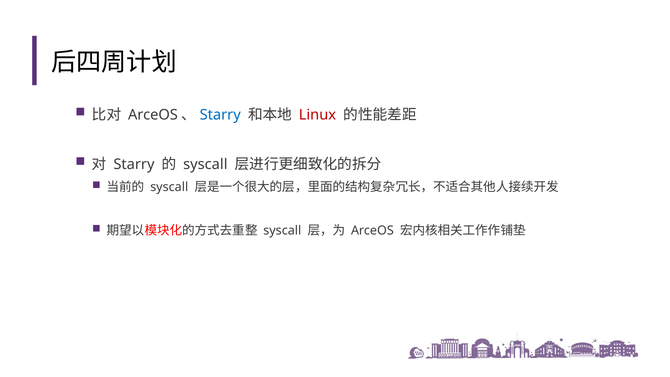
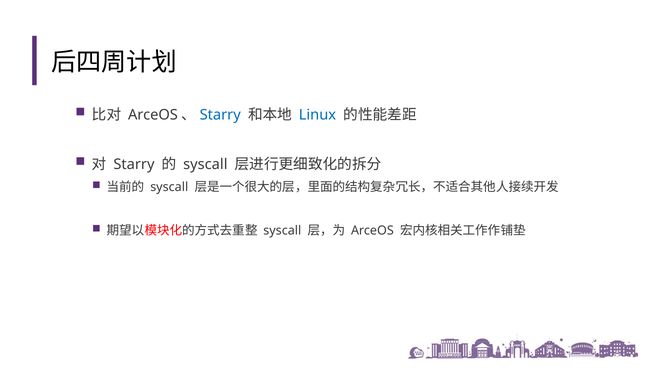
Linux colour: red -> blue (317, 115)
